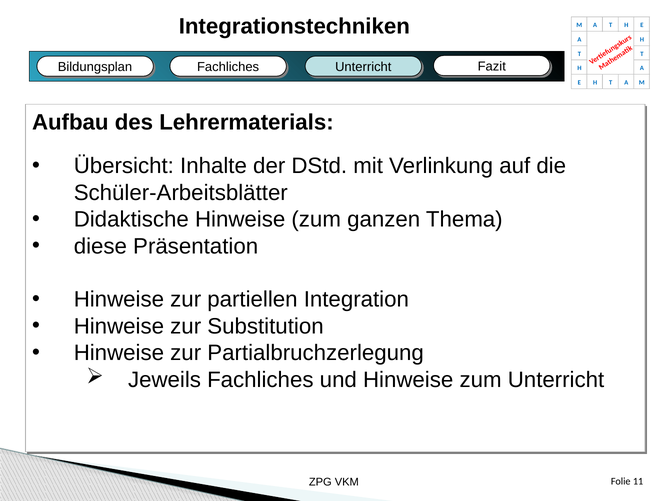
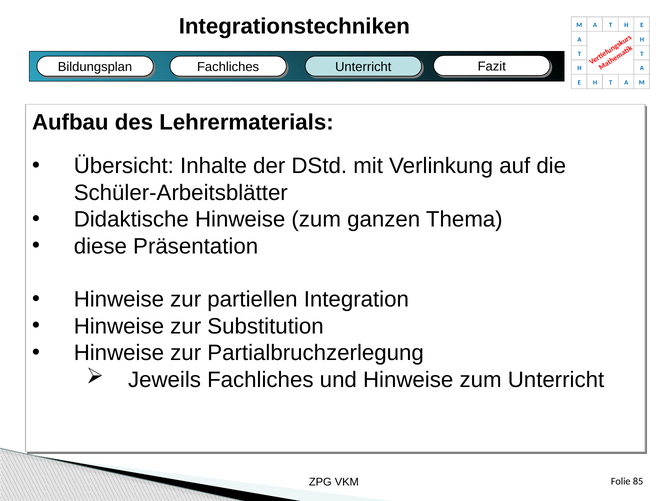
11: 11 -> 85 (638, 482)
